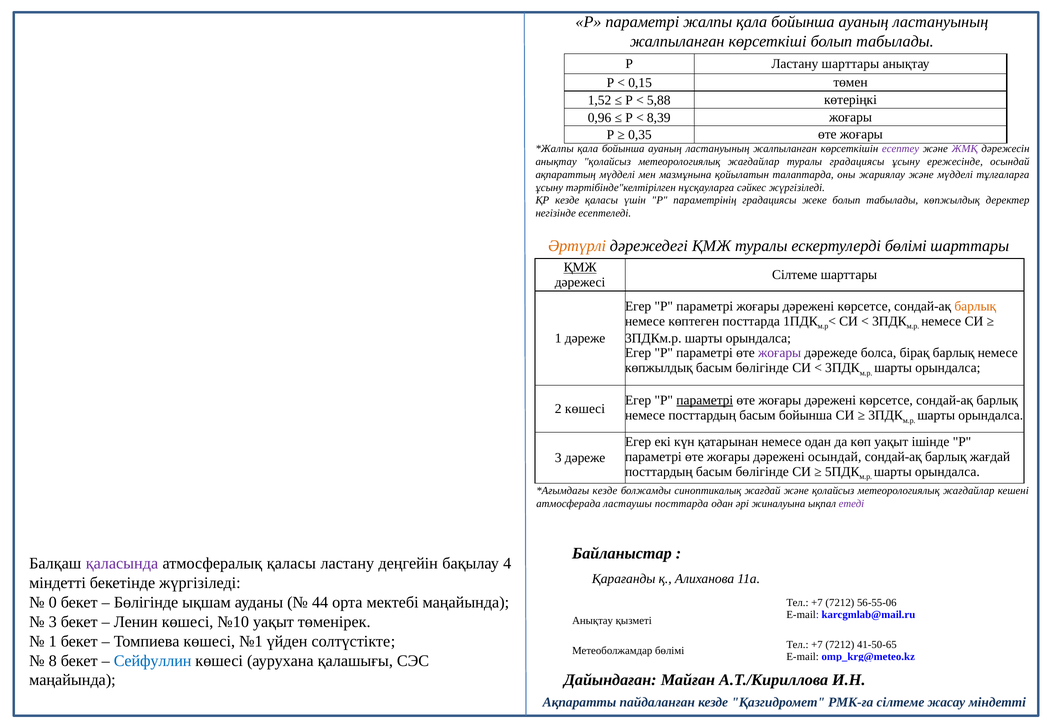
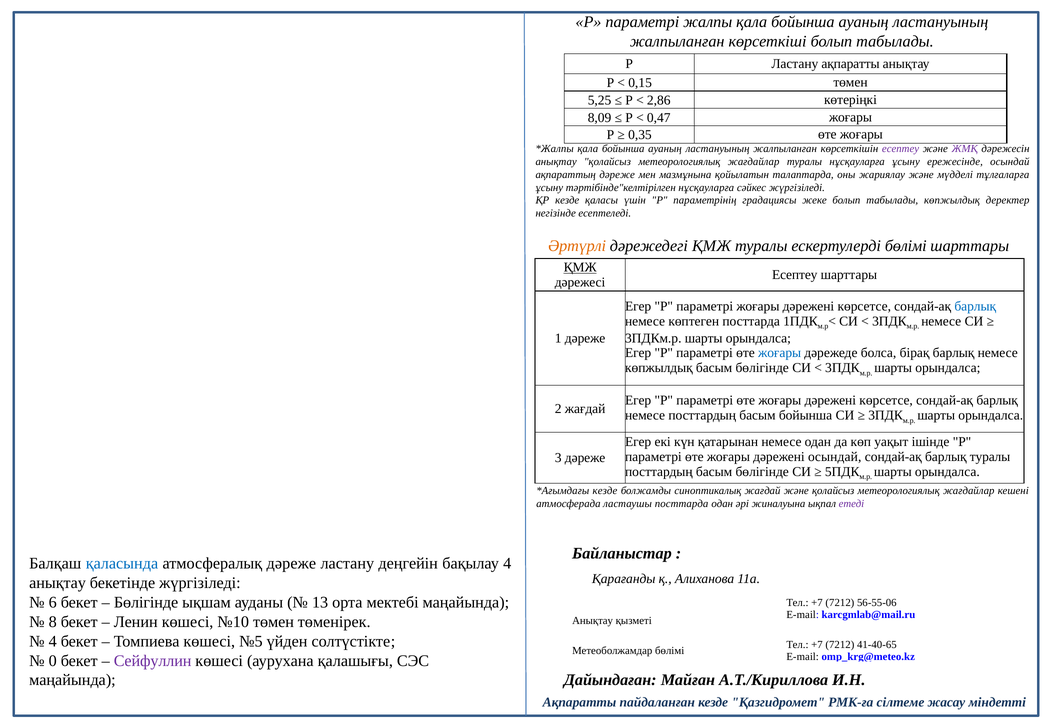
Ластану шарттары: шарттары -> ақпаратты (851, 64)
1,52: 1,52 -> 5,25 (600, 100)
5,88: 5,88 -> 2,86 (659, 100)
0,96: 0,96 -> 8,09 (600, 118)
8,39: 8,39 -> 0,47 (659, 118)
туралы градациясы: градациясы -> нұсқауларға (857, 162)
ақпараттың мүдделі: мүдделі -> дәреже (617, 175)
Сілтеме: Сілтеме -> Есептеу (795, 275)
барлық colour: orange -> blue (975, 306)
жоғары colour: purple -> blue (780, 353)
параметрі underline: present -> none (705, 400)
2 көшесі: көшесі -> жағдай (585, 409)
барлық жағдай: жағдай -> туралы (990, 457)
қаласында colour: purple -> blue (122, 564)
атмосфералық қаласы: қаласы -> дәреже (291, 564)
міндетті: міндетті -> анықтау (58, 583)
0: 0 -> 6 (53, 603)
44: 44 -> 13 (320, 603)
3: 3 -> 8 (53, 622)
№10 уақыт: уақыт -> төмен (273, 622)
1: 1 -> 4 (53, 642)
№1: №1 -> №5 (251, 642)
41-50-65: 41-50-65 -> 41-40-65 (877, 645)
8: 8 -> 0 (53, 661)
Сейфуллин colour: blue -> purple (153, 661)
